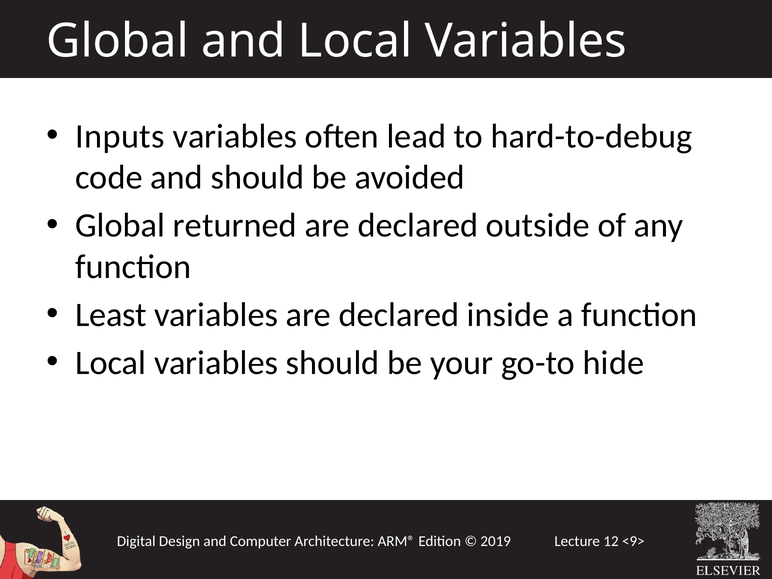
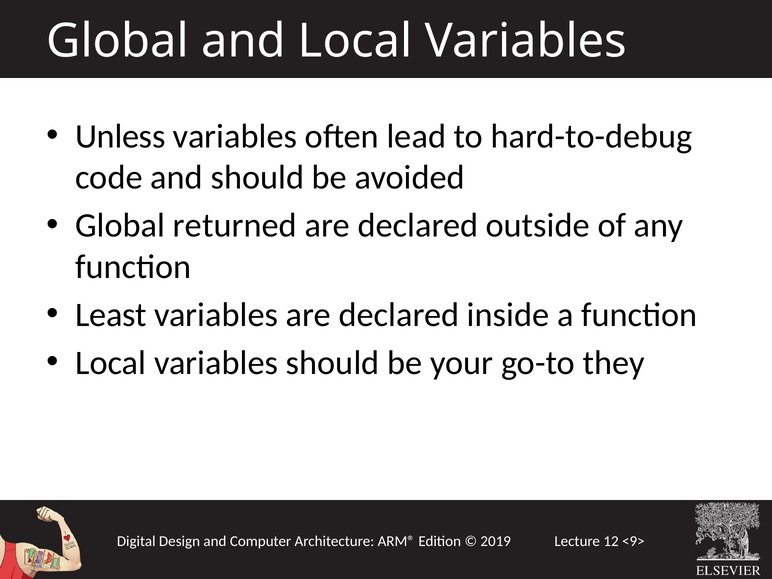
Inputs: Inputs -> Unless (120, 136)
hide: hide -> they (614, 363)
